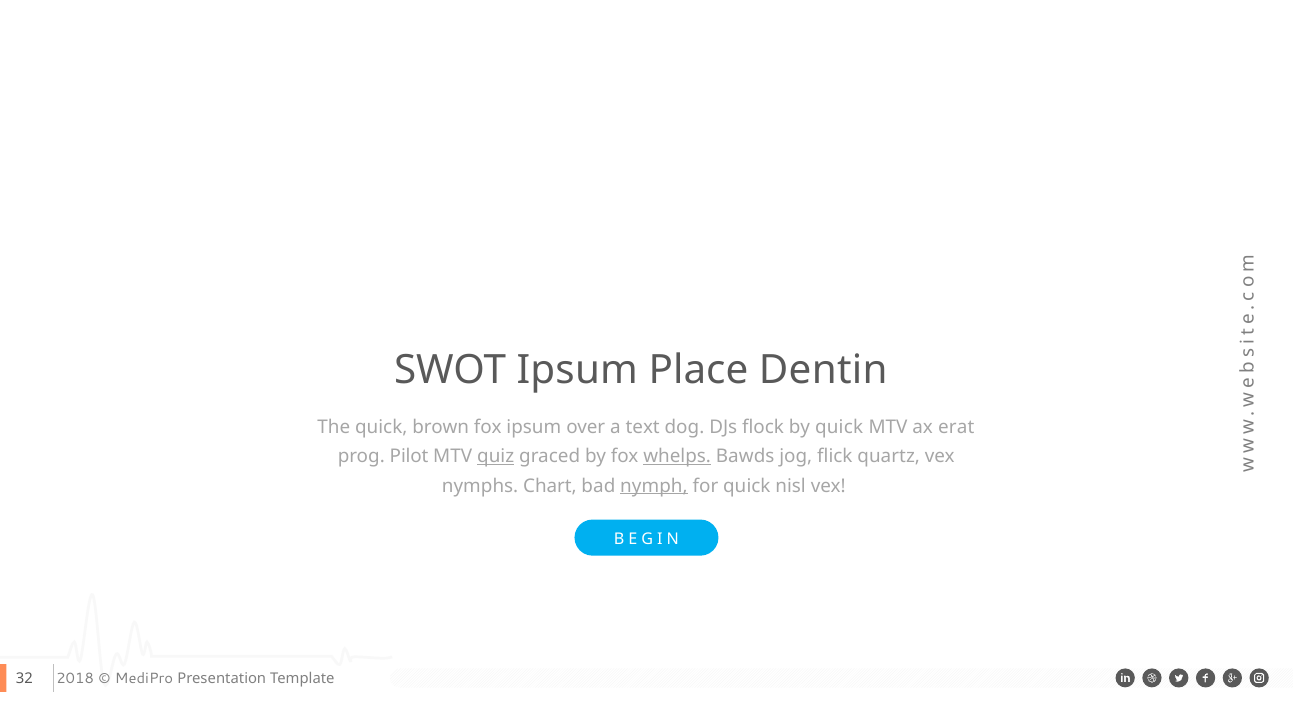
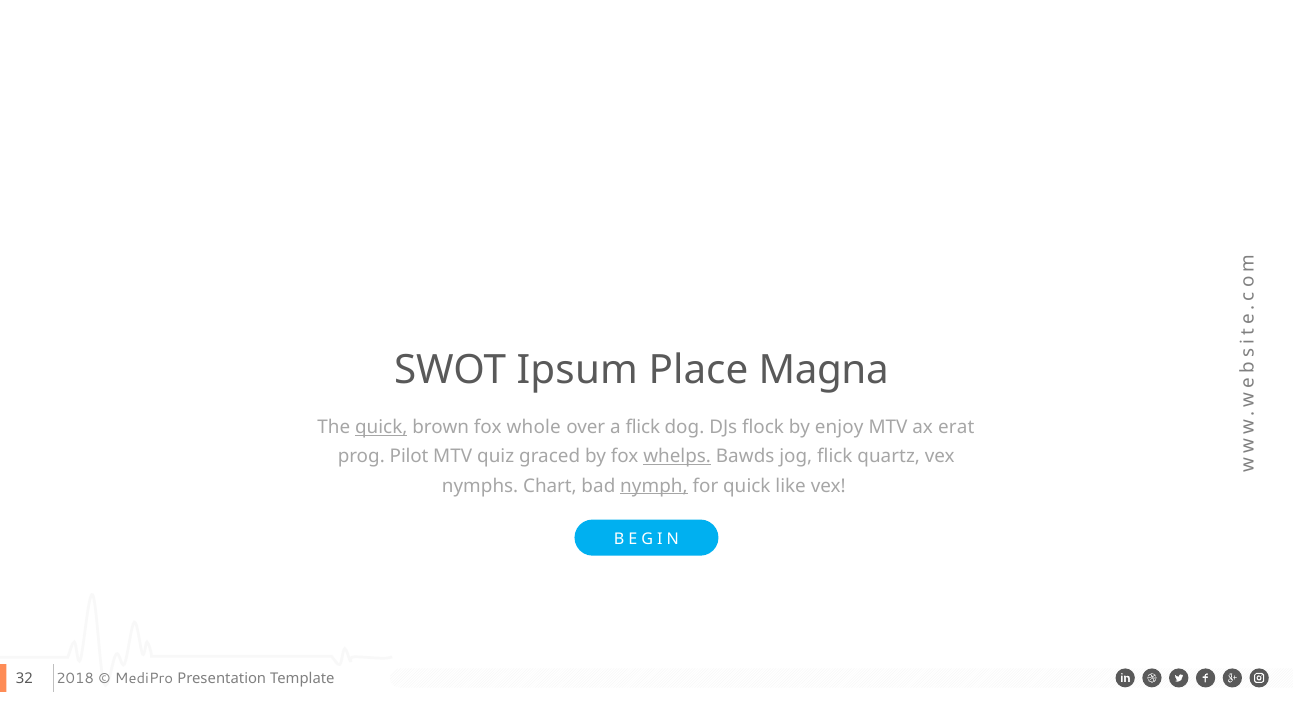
Dentin: Dentin -> Magna (824, 371)
quick underline: none -> present (381, 427)
fox ipsum: ipsum -> whole (534, 427)
a text: text -> flick (643, 427)
by quick: quick -> enjoy (839, 427)
quiz underline: present -> none (496, 457)
nisl: nisl -> like (791, 486)
